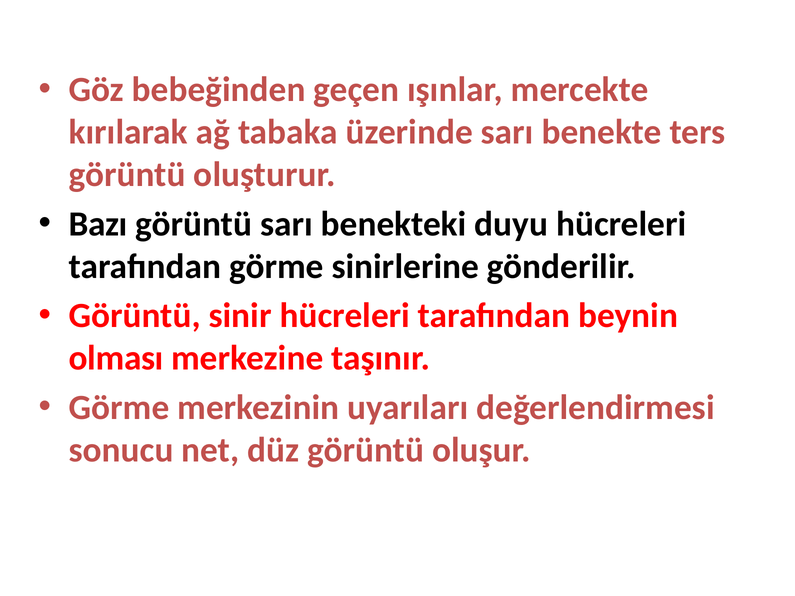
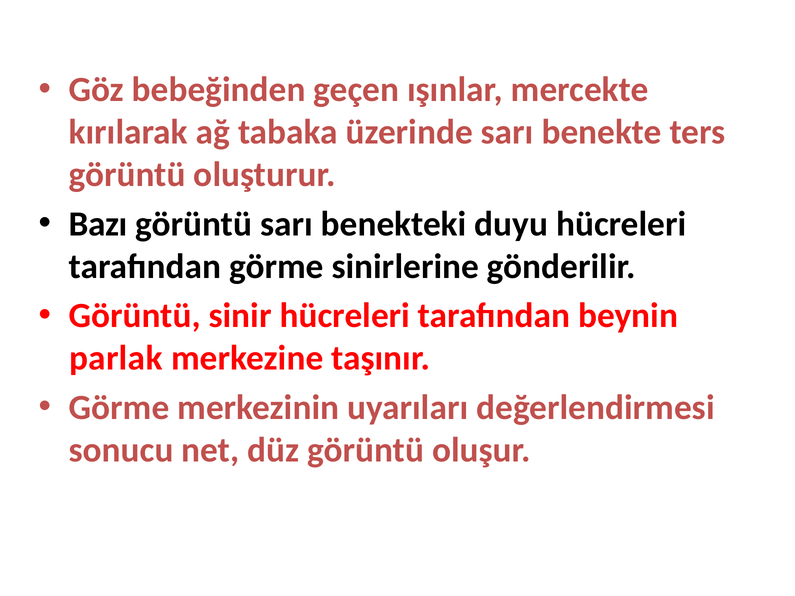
olması: olması -> parlak (116, 358)
